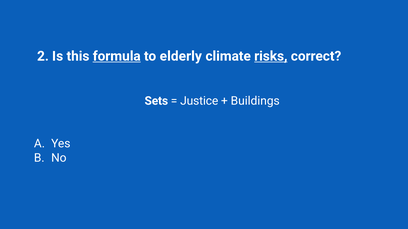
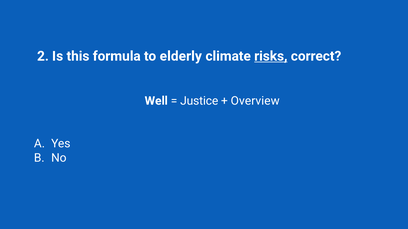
formula underline: present -> none (117, 56)
Sets: Sets -> Well (156, 101)
Buildings: Buildings -> Overview (255, 101)
